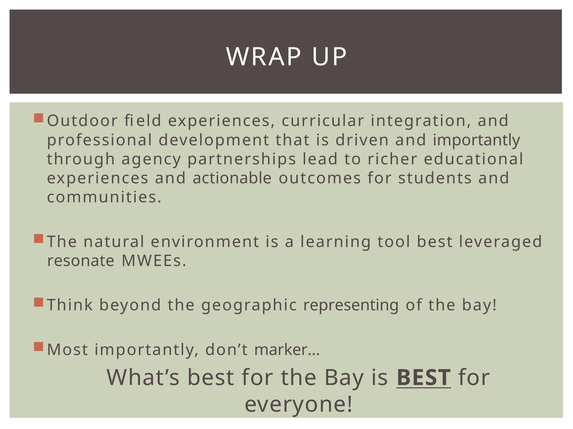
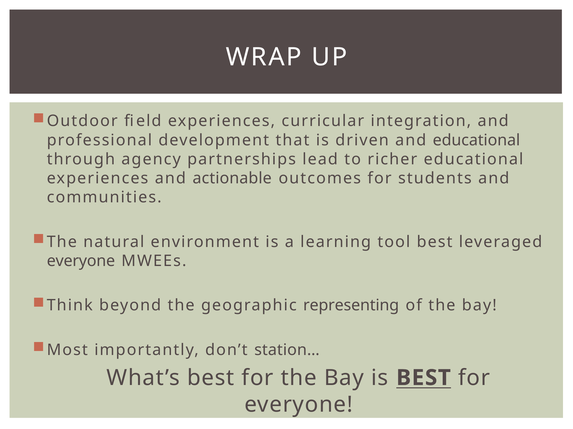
and importantly: importantly -> educational (476, 140)
resonate: resonate -> everyone (81, 261)
marker…: marker… -> station… (287, 351)
